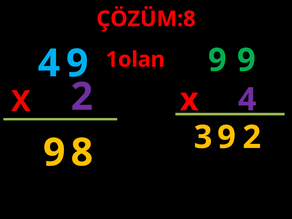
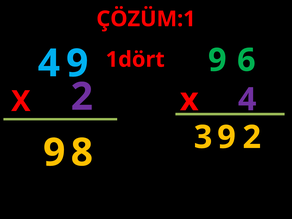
ÇÖZÜM:8: ÇÖZÜM:8 -> ÇÖZÜM:1 (146, 19)
9: 9 -> 6 (246, 60)
1olan: 1olan -> 1dört (135, 60)
